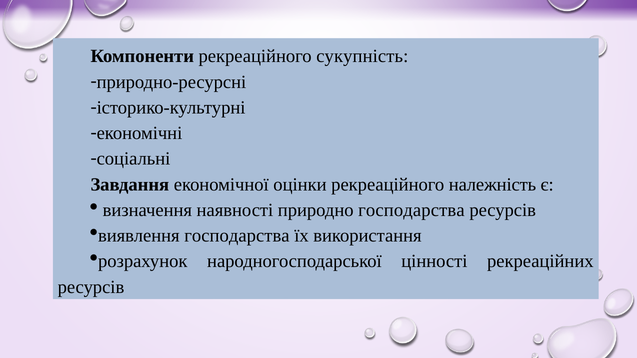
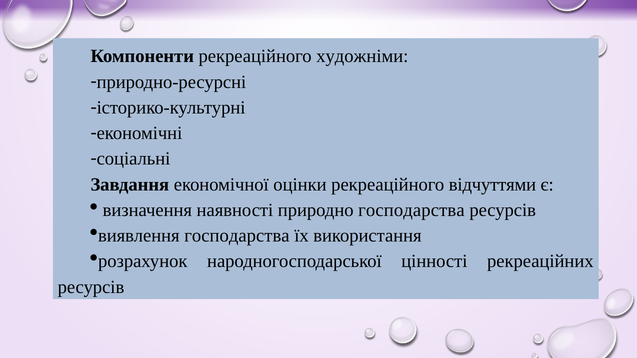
сукупність: сукупність -> художніми (362, 56)
належність: належність -> відчуттями (492, 185)
